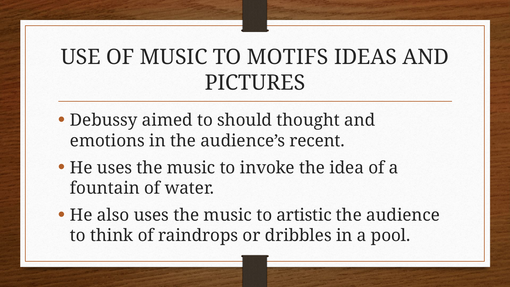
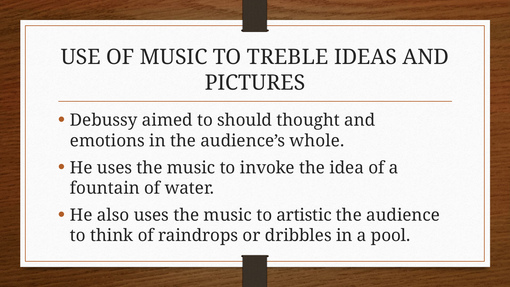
MOTIFS: MOTIFS -> TREBLE (288, 57)
recent: recent -> whole (317, 141)
